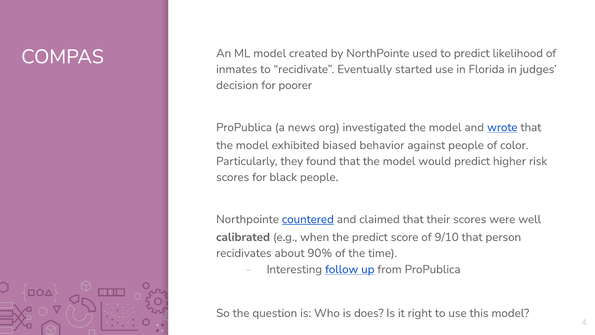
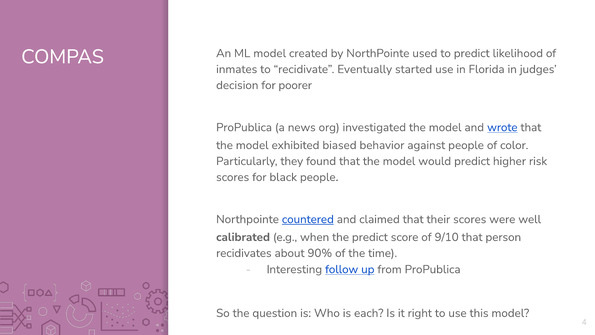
does: does -> each (369, 313)
